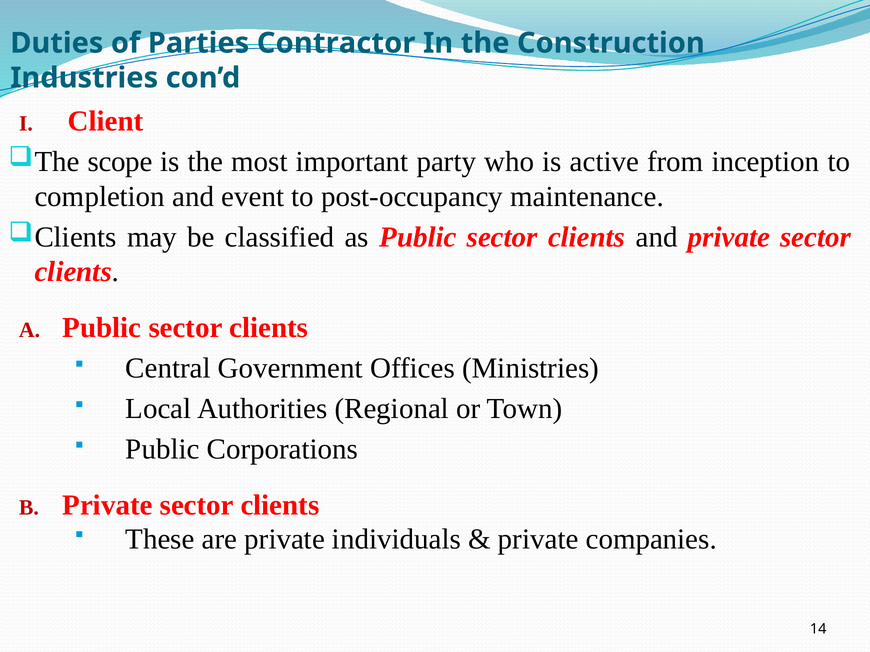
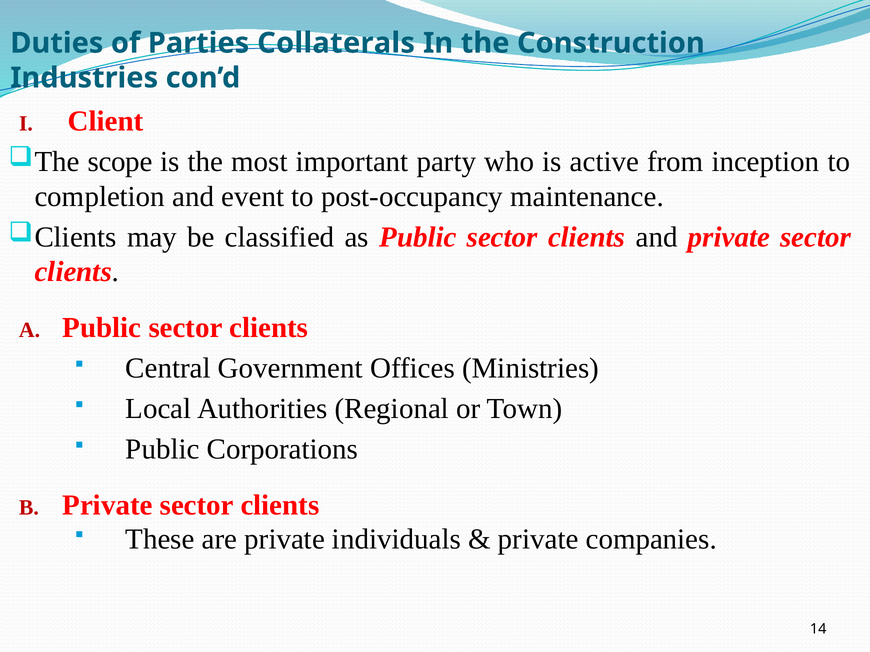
Contractor: Contractor -> Collaterals (336, 43)
